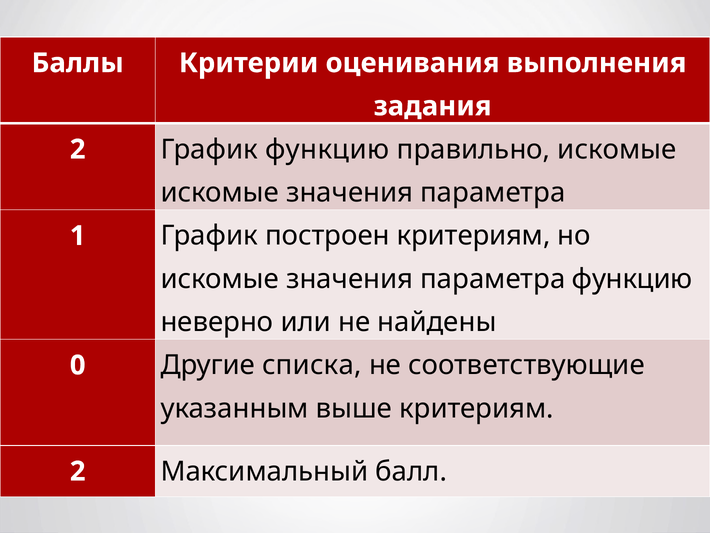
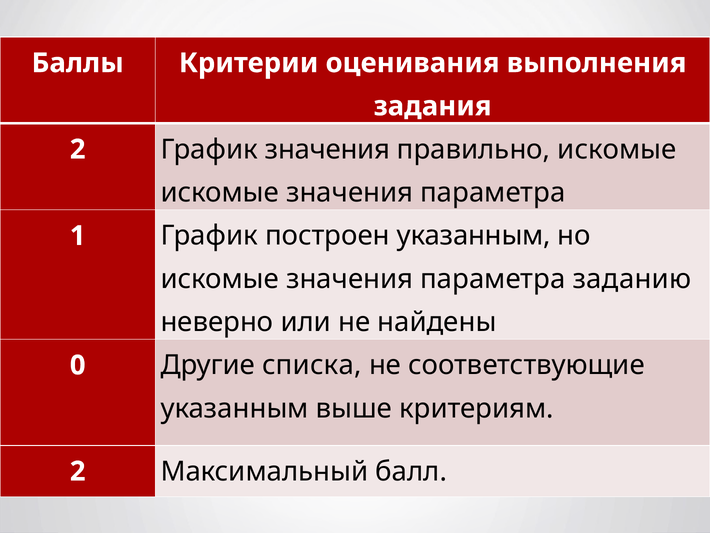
График функцию: функцию -> значения (328, 149)
построен критериям: критериям -> указанным (474, 236)
параметра функцию: функцию -> заданию (632, 279)
